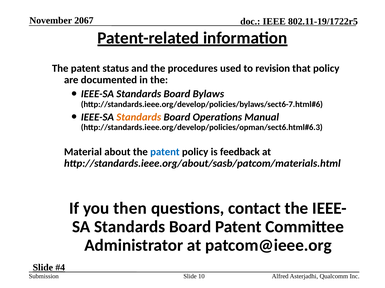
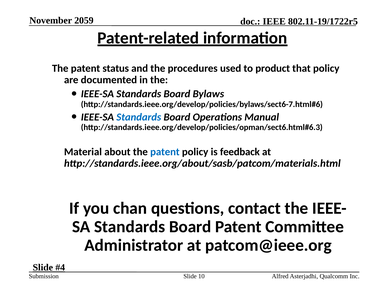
2067: 2067 -> 2059 (84, 20)
revision: revision -> product (273, 69)
Standards colour: orange -> blue (139, 117)
then: then -> chan (130, 209)
